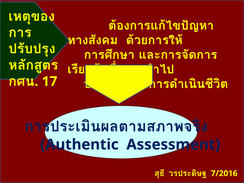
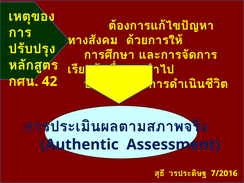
17: 17 -> 42 (50, 81)
